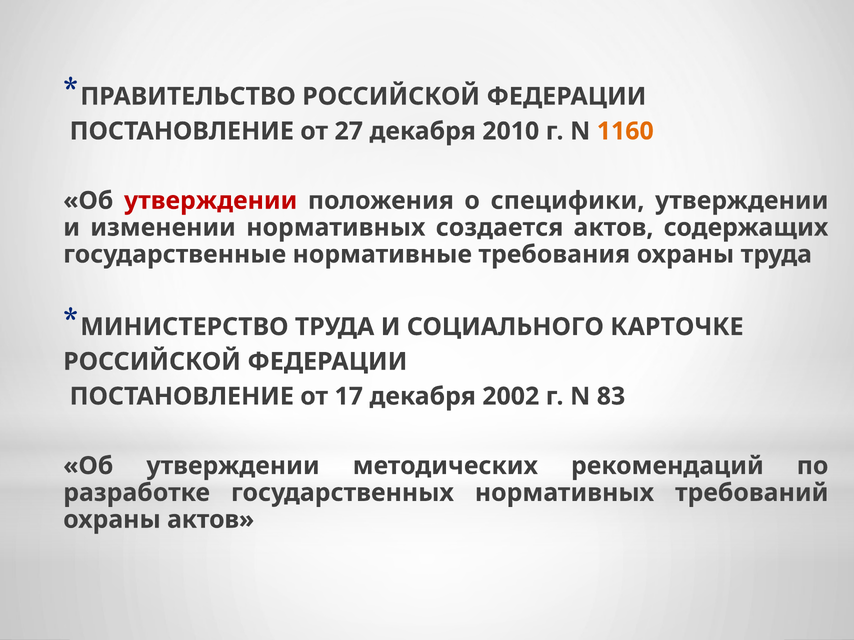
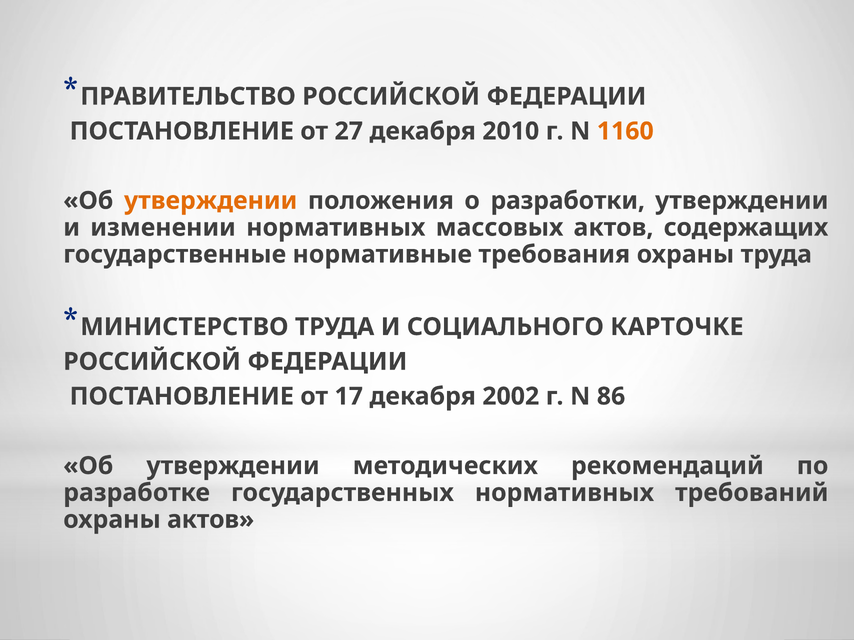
утверждении colour: red -> orange (211, 201)
специфики: специфики -> разработки (568, 201)
создается: создается -> массовых (500, 228)
83: 83 -> 86 (611, 397)
